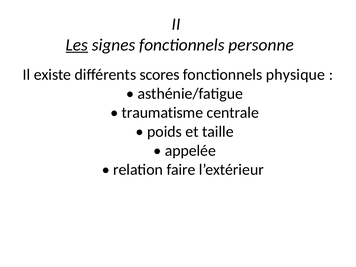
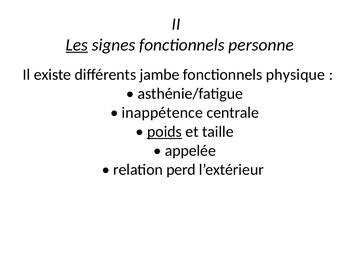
scores: scores -> jambe (160, 75)
traumatisme: traumatisme -> inappétence (162, 113)
poids underline: none -> present (165, 132)
faire: faire -> perd (181, 170)
